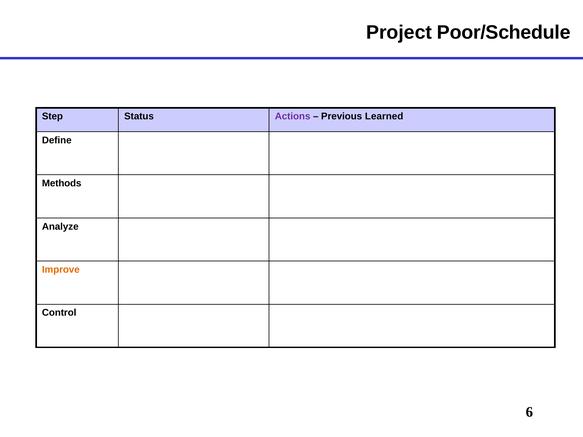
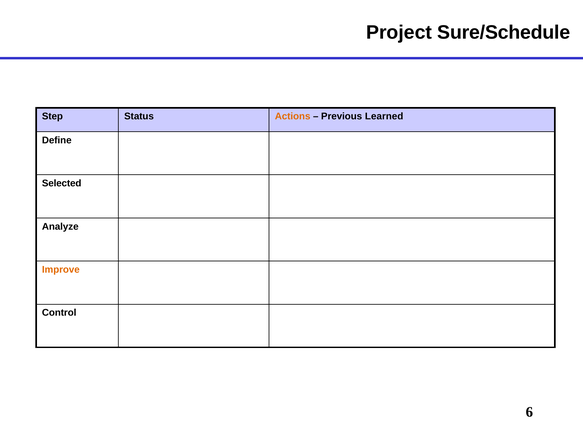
Poor/Schedule: Poor/Schedule -> Sure/Schedule (504, 32)
Actions colour: purple -> orange (293, 116)
Methods: Methods -> Selected (62, 183)
